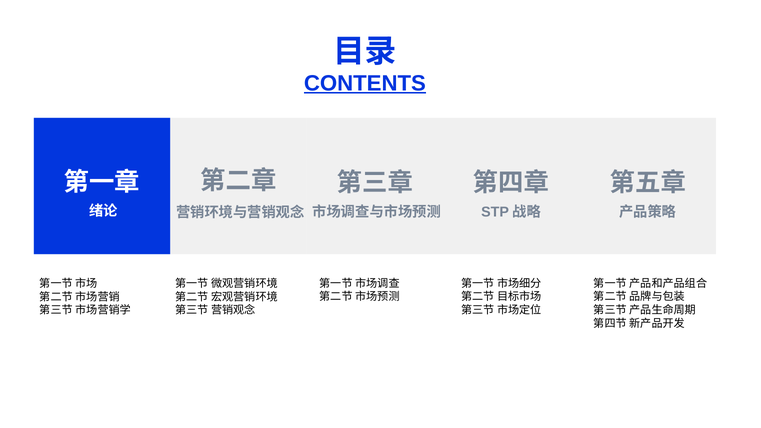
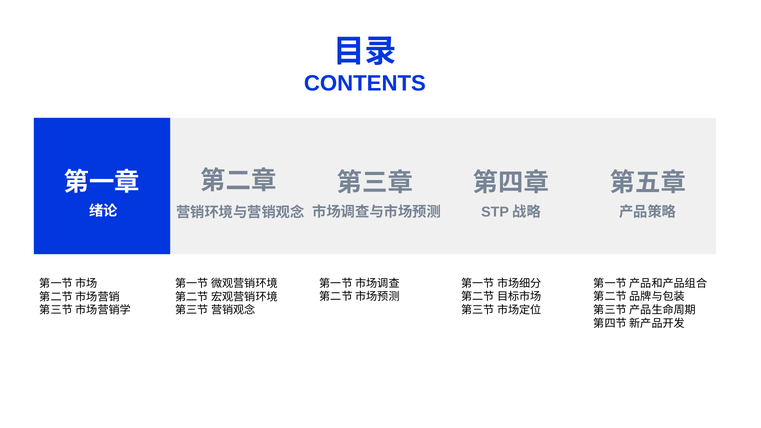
CONTENTS underline: present -> none (365, 83)
